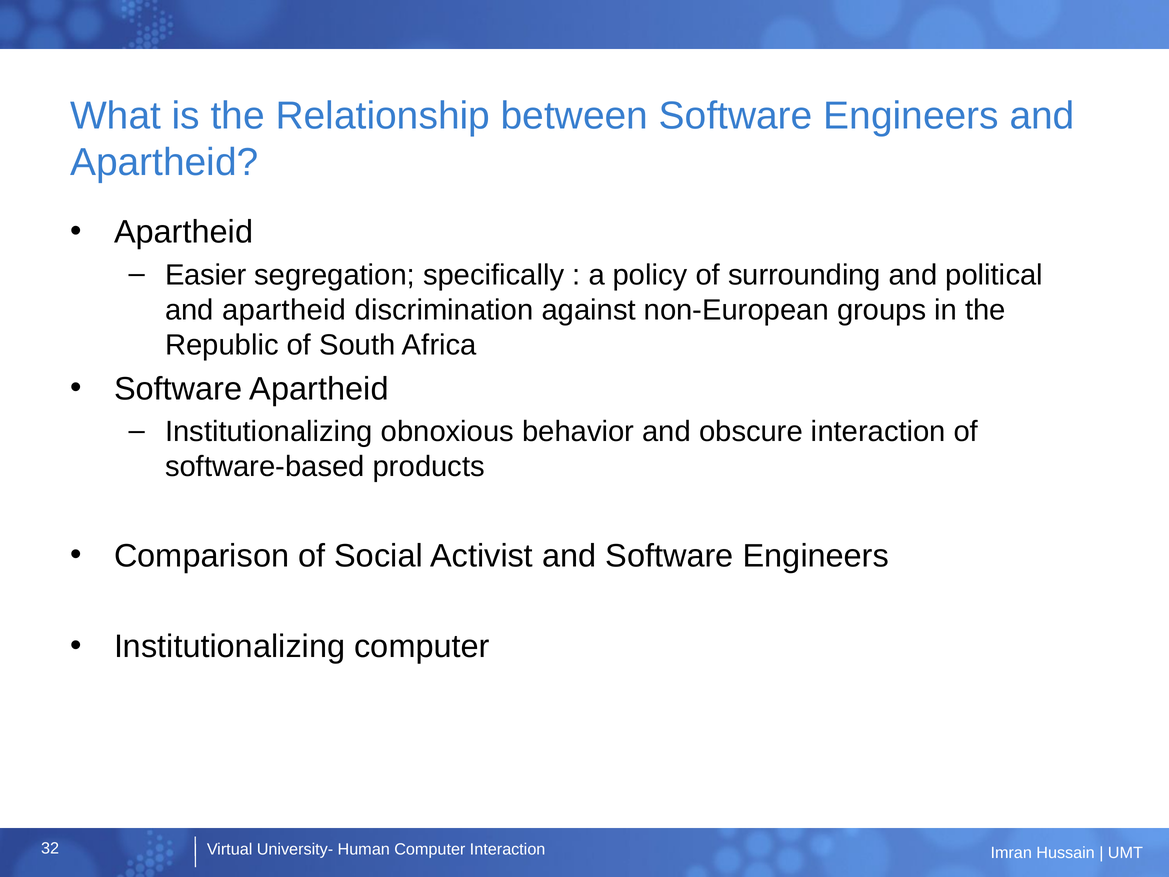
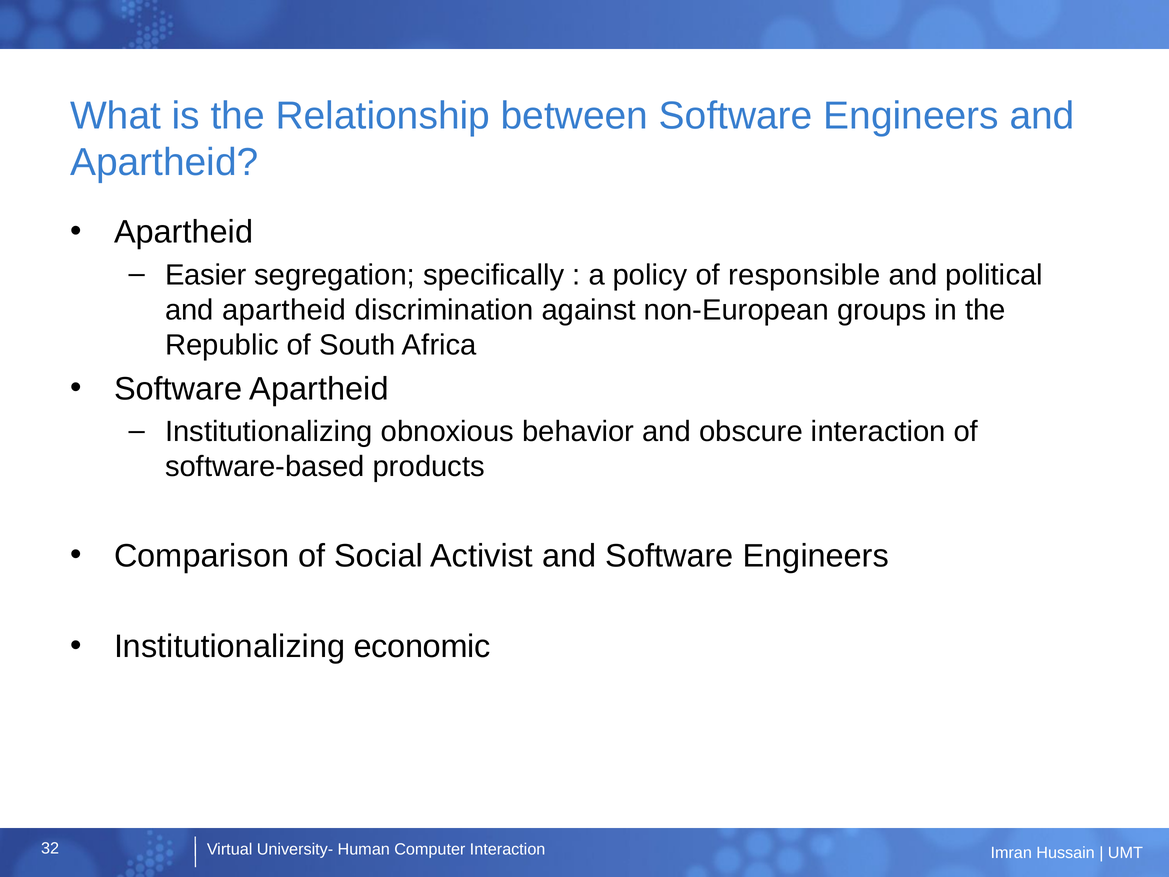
surrounding: surrounding -> responsible (804, 275)
Institutionalizing computer: computer -> economic (422, 647)
